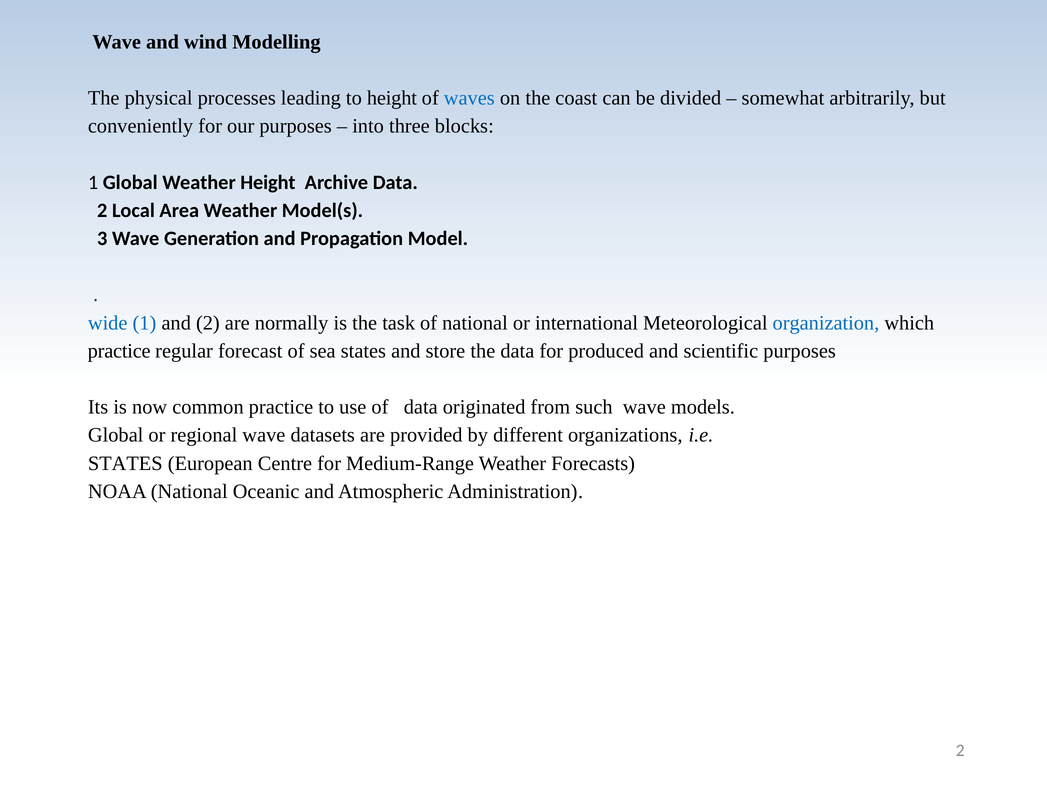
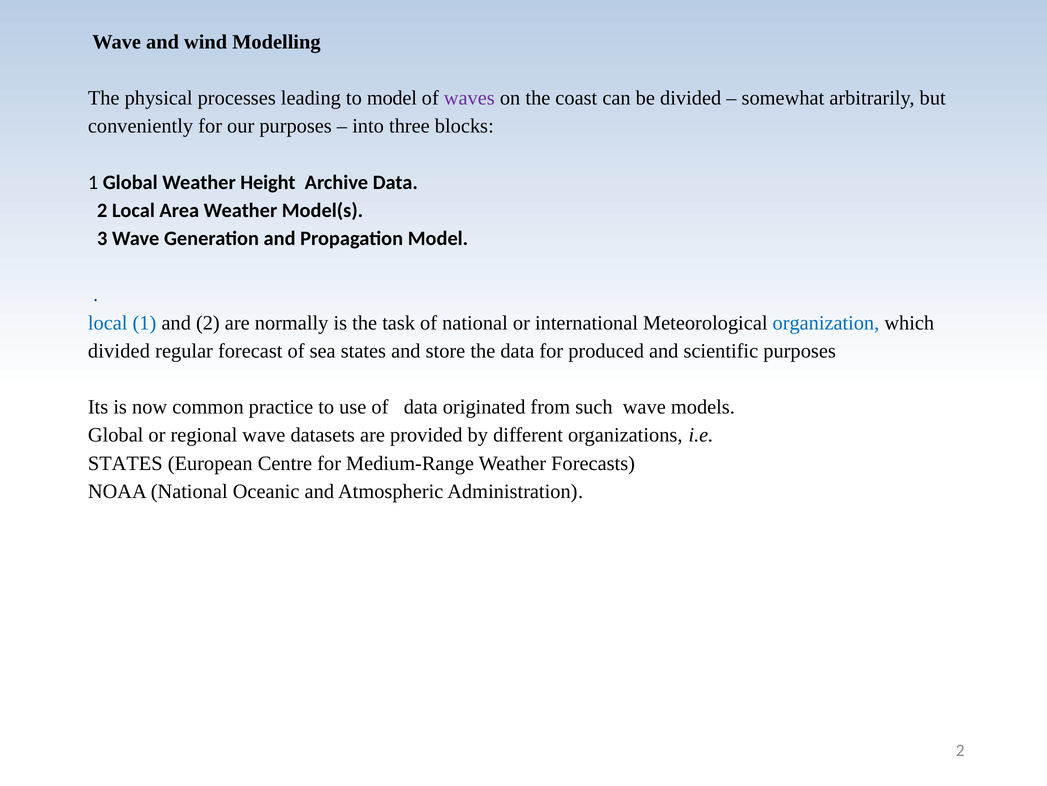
to height: height -> model (392, 98)
waves colour: blue -> purple (469, 98)
wide: wide -> local (108, 323)
practice: practice -> divided (119, 351)
